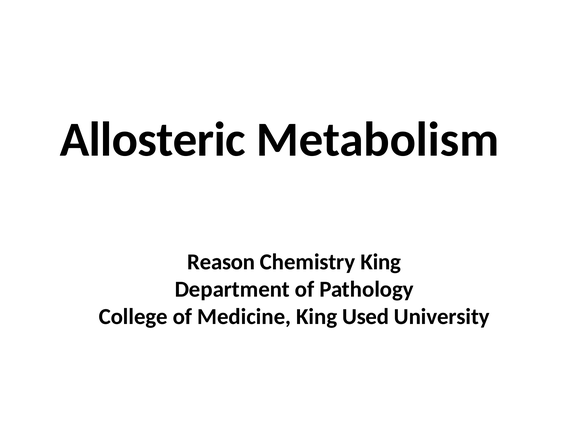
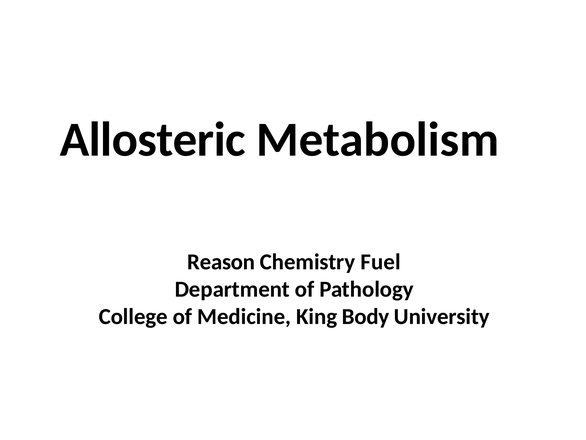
Chemistry King: King -> Fuel (381, 262)
Used: Used -> Body (366, 316)
